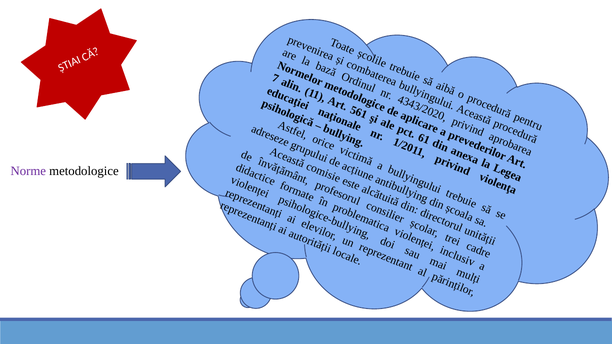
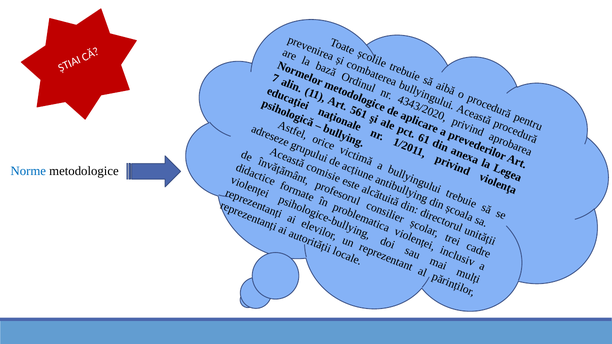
Norme colour: purple -> blue (28, 171)
